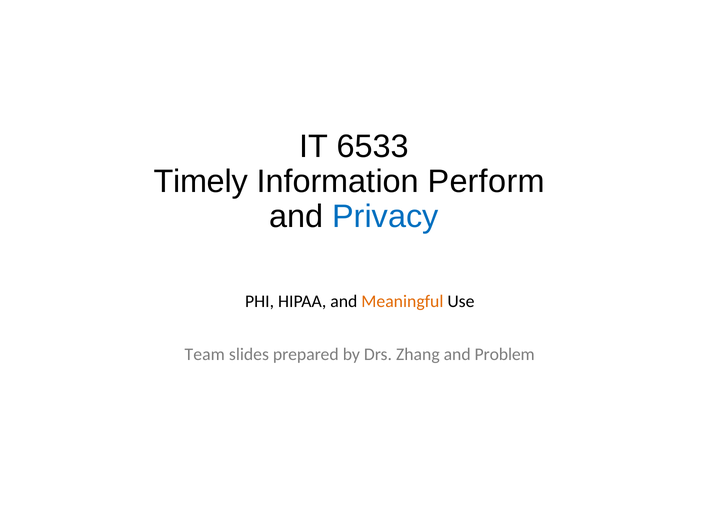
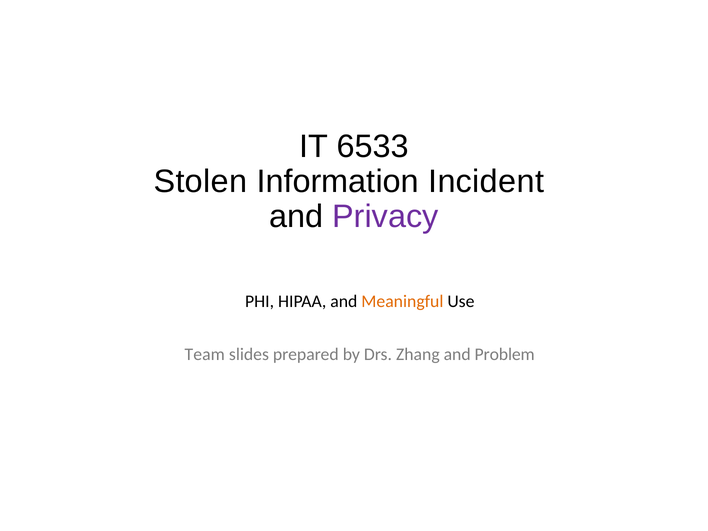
Timely: Timely -> Stolen (200, 181)
Perform: Perform -> Incident (486, 181)
Privacy colour: blue -> purple (385, 216)
